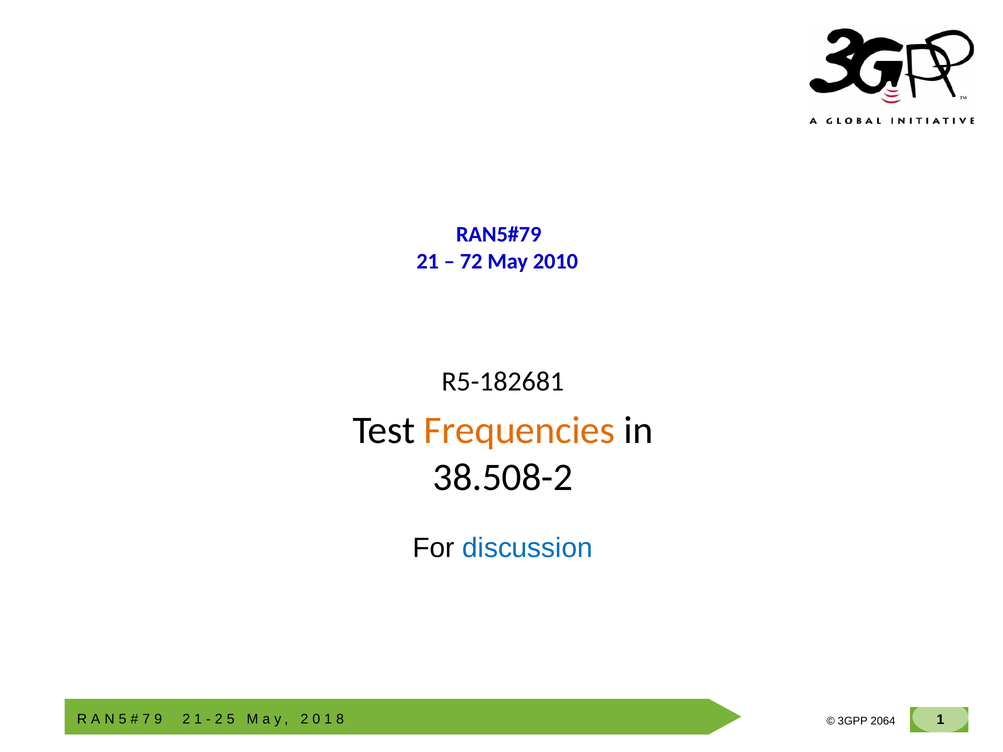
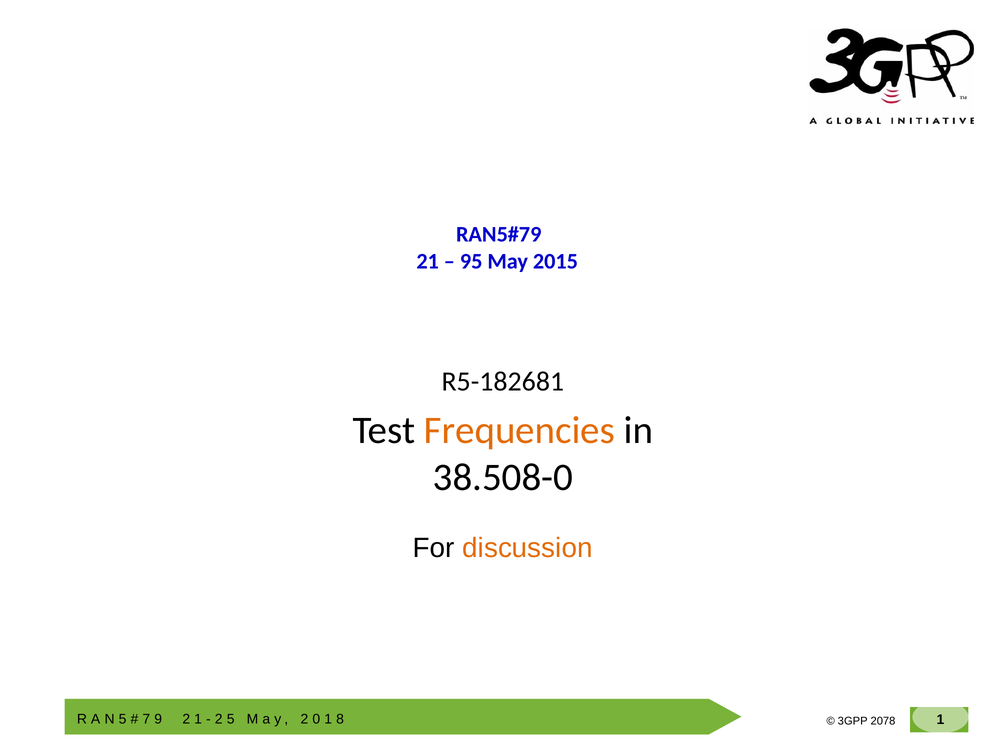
72: 72 -> 95 (471, 261)
2010: 2010 -> 2015 (555, 261)
38.508-2: 38.508-2 -> 38.508-0 (503, 477)
discussion colour: blue -> orange (527, 548)
2064: 2064 -> 2078 (883, 721)
